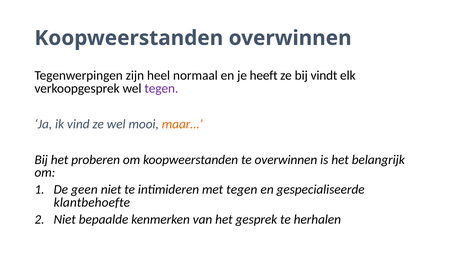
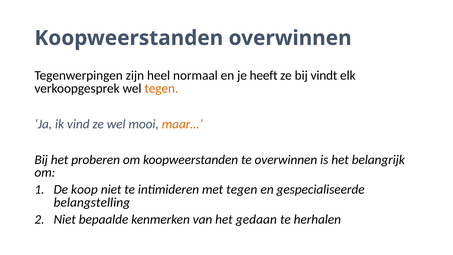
tegen colour: purple -> orange (161, 88)
geen: geen -> koop (84, 189)
klantbehoefte: klantbehoefte -> belangstelling (92, 202)
gesprek: gesprek -> gedaan (256, 219)
